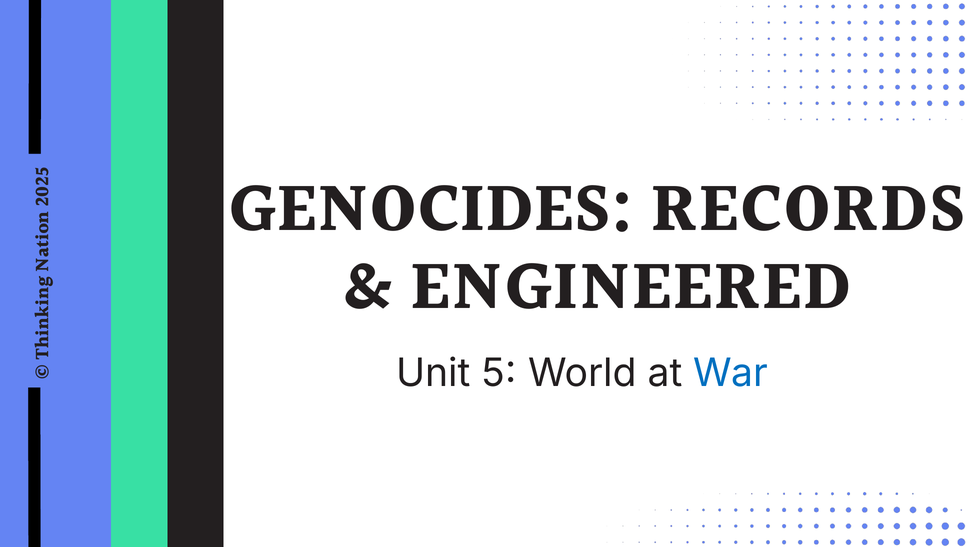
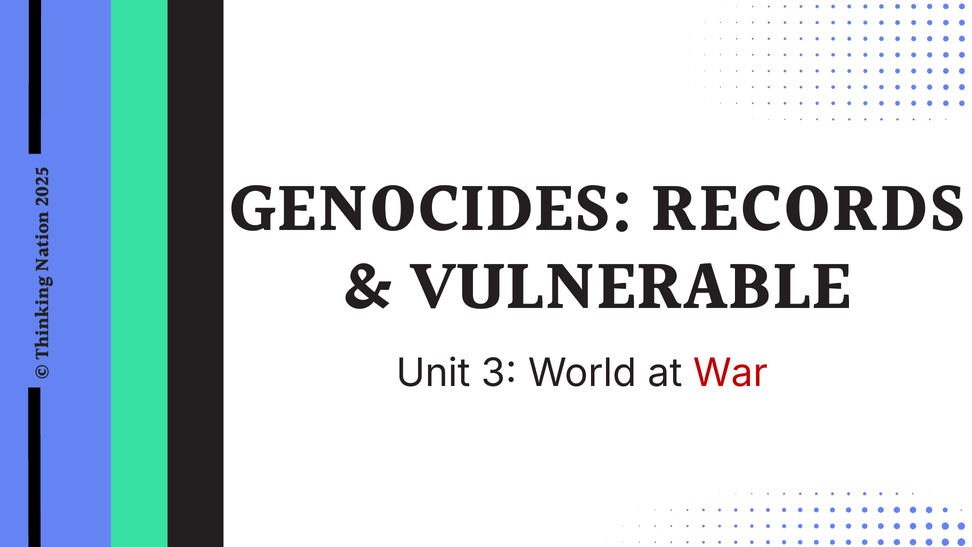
ENGINEERED: ENGINEERED -> VULNERABLE (631, 289)
Unit 5: 5 -> 3 (499, 373)
War colour: blue -> red (731, 373)
